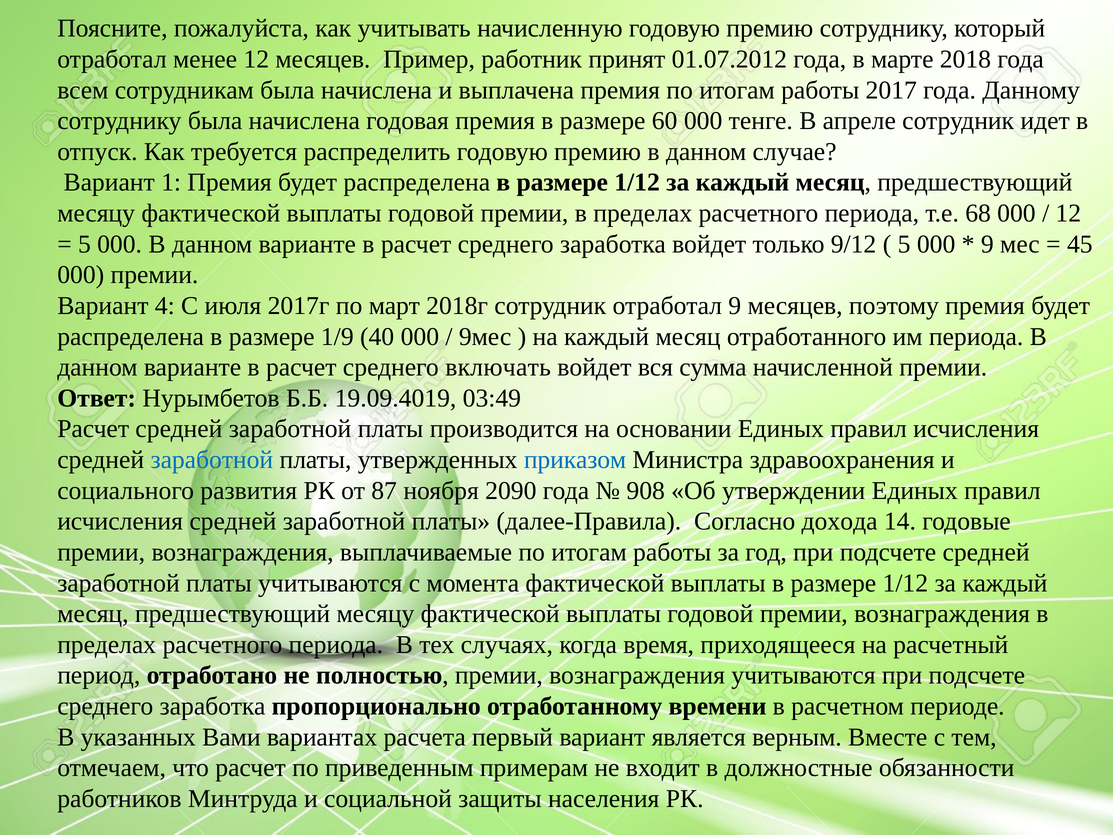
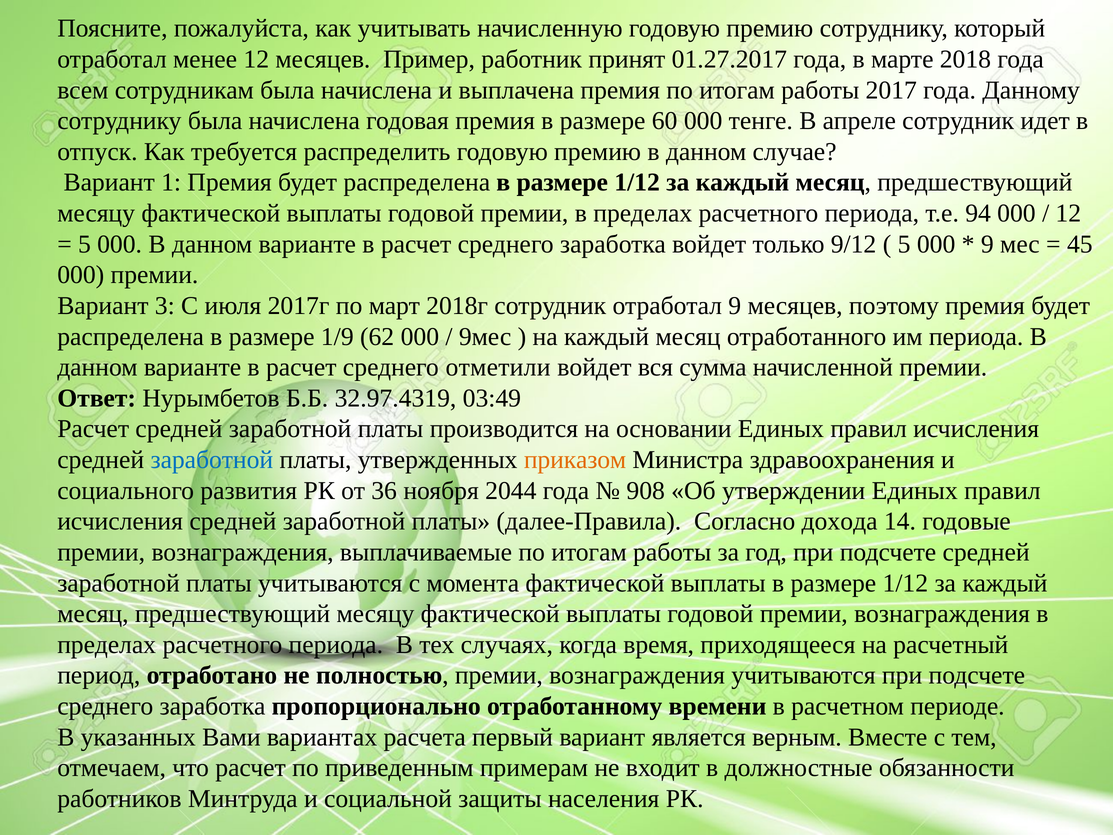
01.07.2012: 01.07.2012 -> 01.27.2017 (729, 59)
68: 68 -> 94 (978, 213)
4: 4 -> 3 (165, 306)
40: 40 -> 62 (377, 336)
включать: включать -> отметили (498, 367)
19.09.4019: 19.09.4019 -> 32.97.4319 (396, 398)
приказом colour: blue -> orange (575, 460)
87: 87 -> 36 (384, 490)
2090: 2090 -> 2044 (511, 490)
